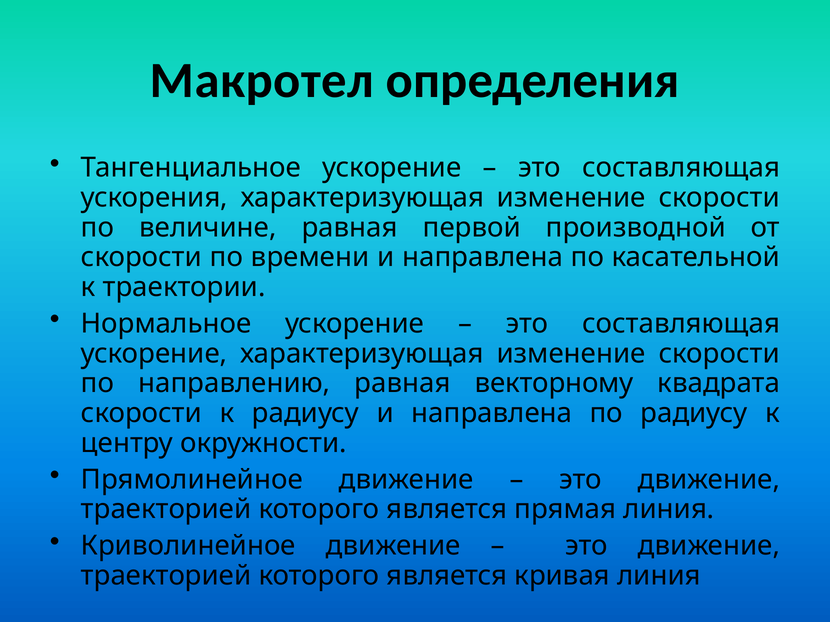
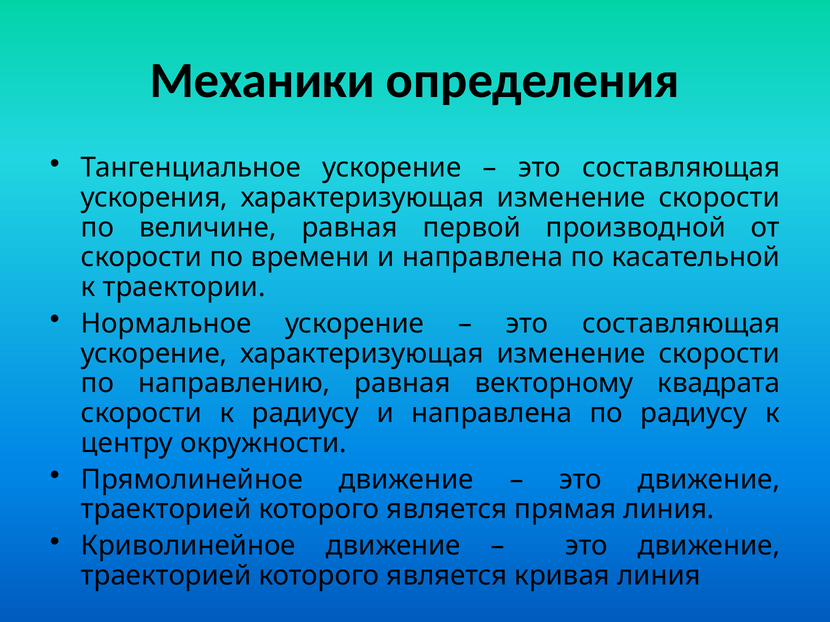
Макротел: Макротел -> Механики (262, 80)
